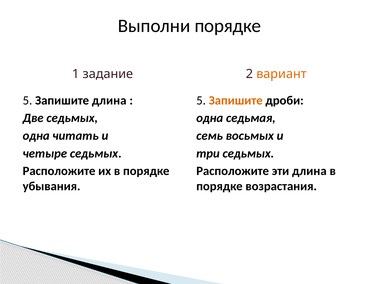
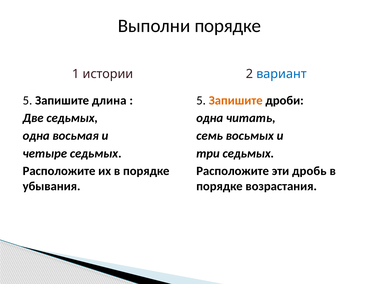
задание: задание -> истории (108, 74)
вариант colour: orange -> blue (282, 74)
седьмая: седьмая -> читать (251, 118)
читать: читать -> восьмая (76, 136)
эти длина: длина -> дробь (309, 171)
